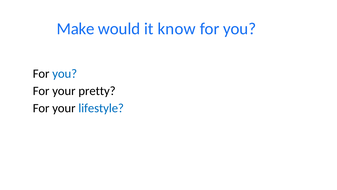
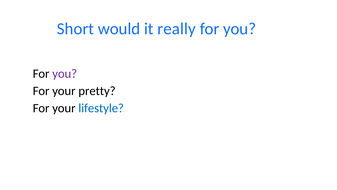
Make: Make -> Short (75, 29)
know: know -> really (177, 29)
you colour: blue -> purple (65, 74)
